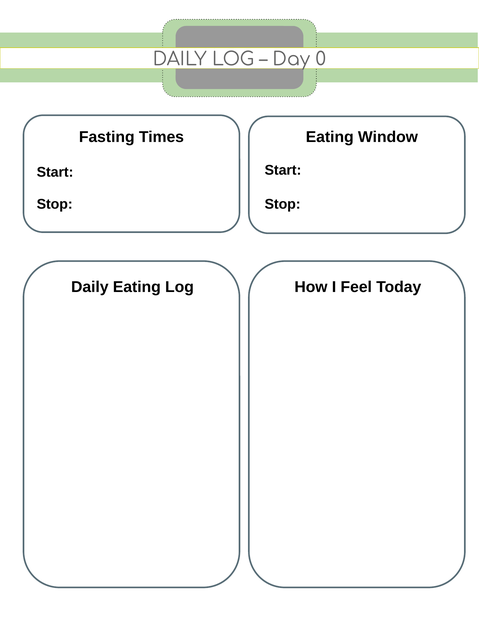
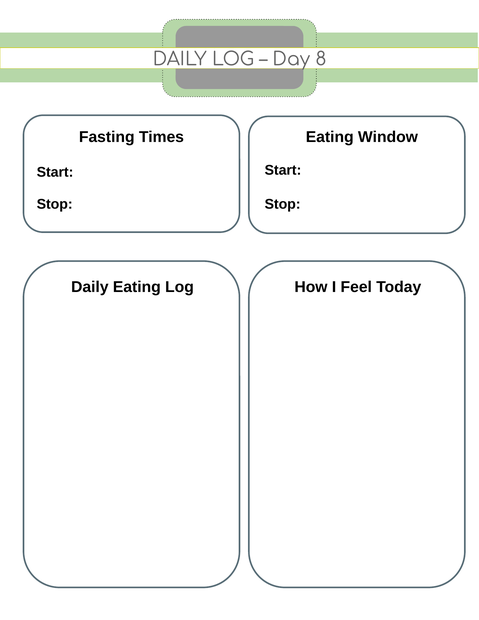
0: 0 -> 8 (321, 59)
